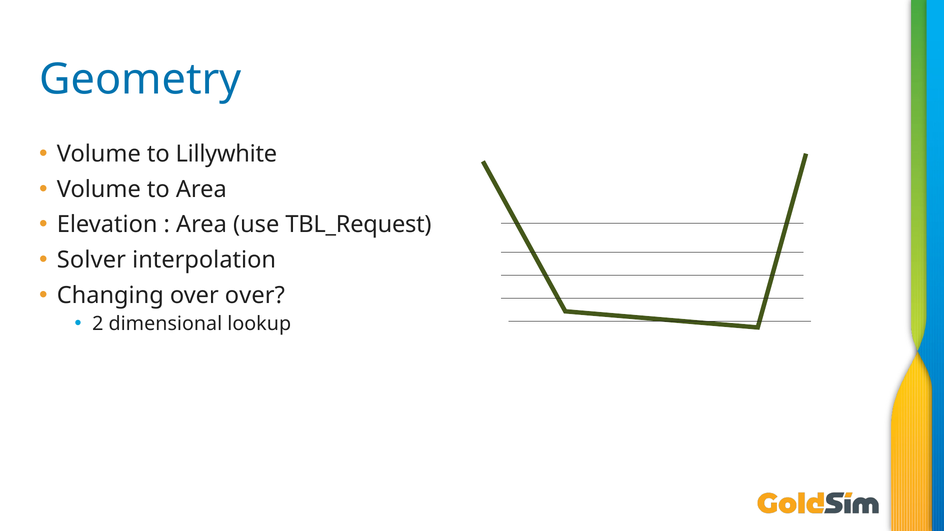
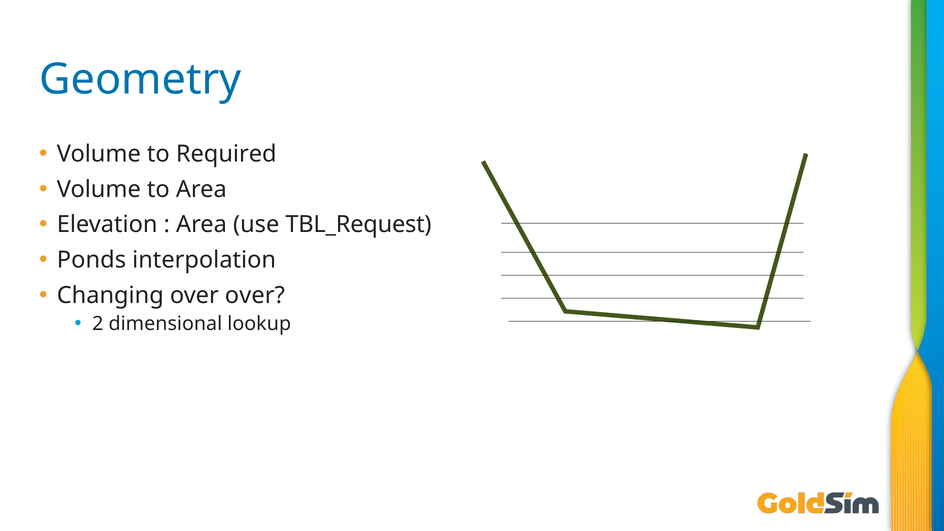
Lillywhite: Lillywhite -> Required (226, 154)
Solver: Solver -> Ponds (91, 260)
